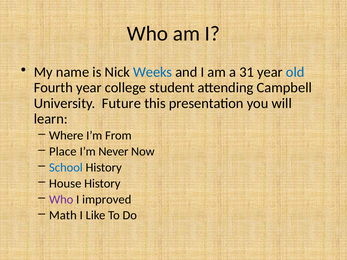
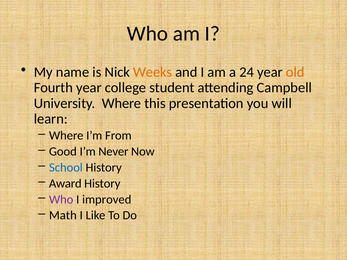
Weeks colour: blue -> orange (153, 72)
31: 31 -> 24 (247, 72)
old colour: blue -> orange (295, 72)
University Future: Future -> Where (122, 103)
Place: Place -> Good (63, 152)
House: House -> Award (65, 184)
